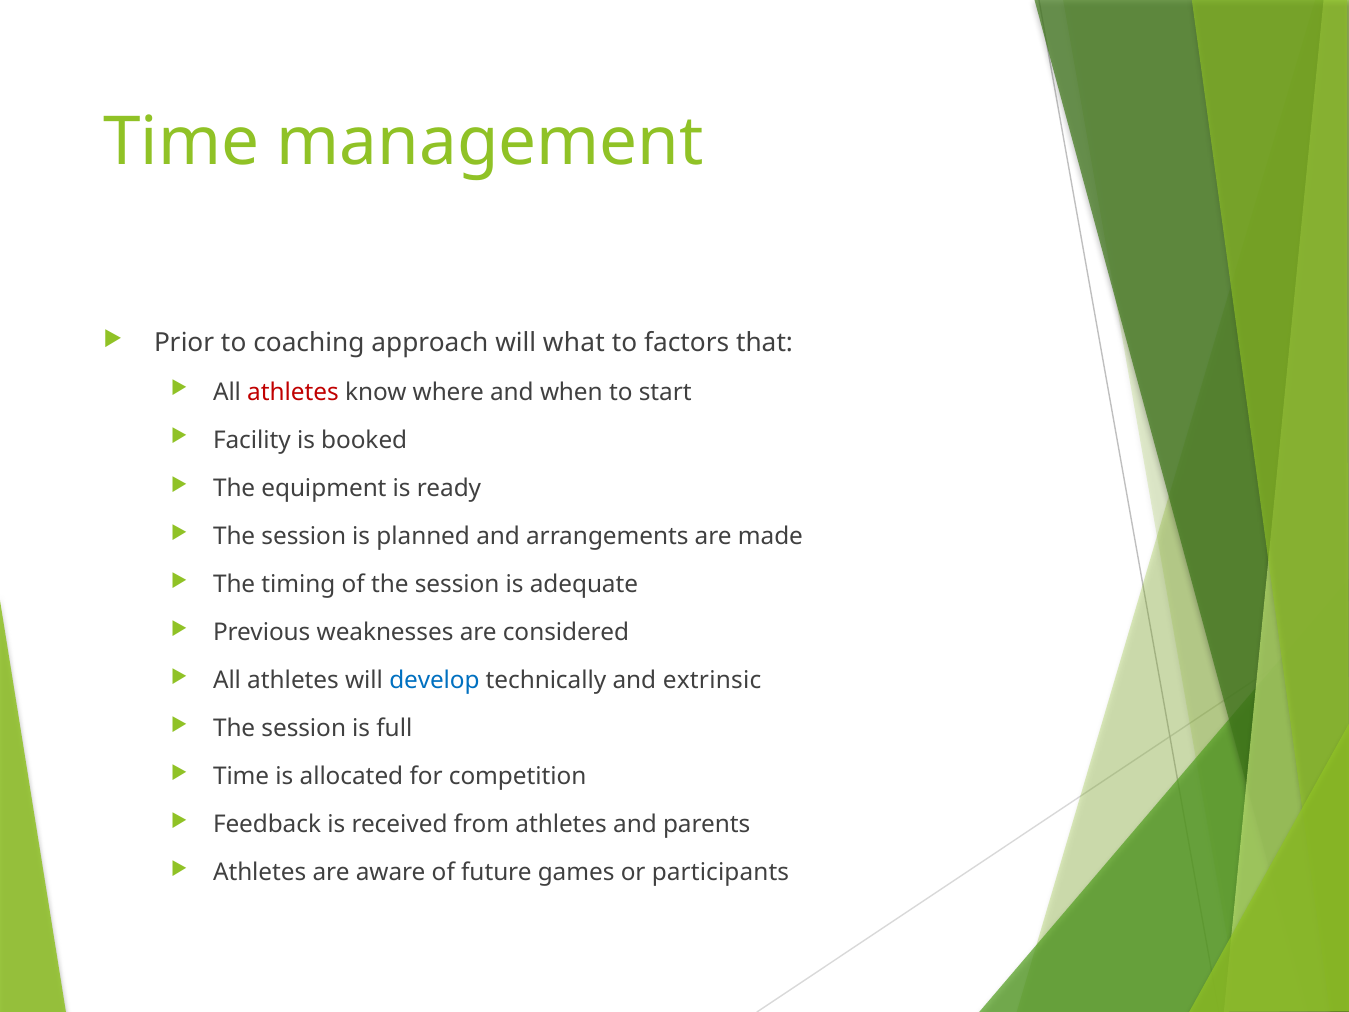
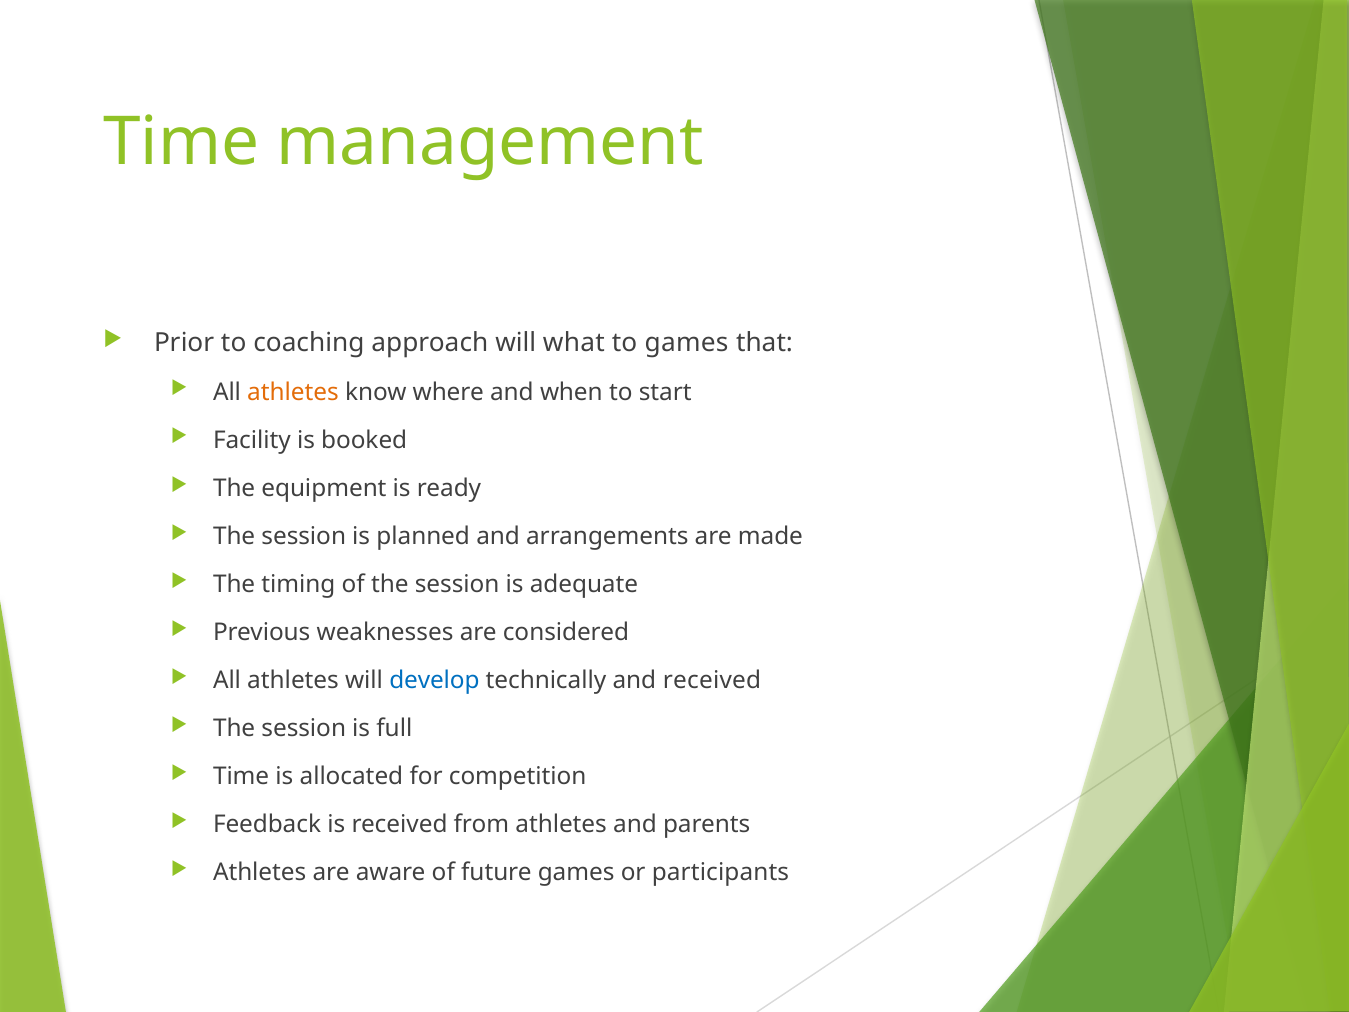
to factors: factors -> games (687, 343)
athletes colour: red -> orange (293, 392)
and extrinsic: extrinsic -> received (712, 680)
